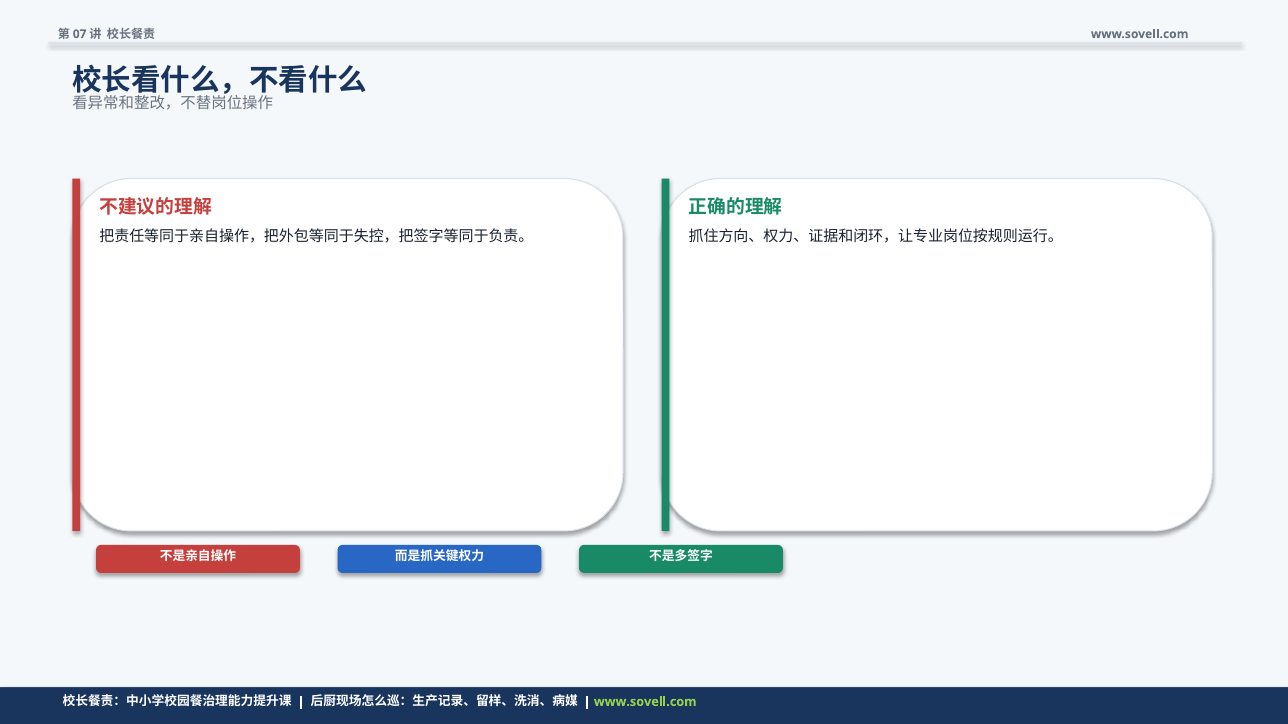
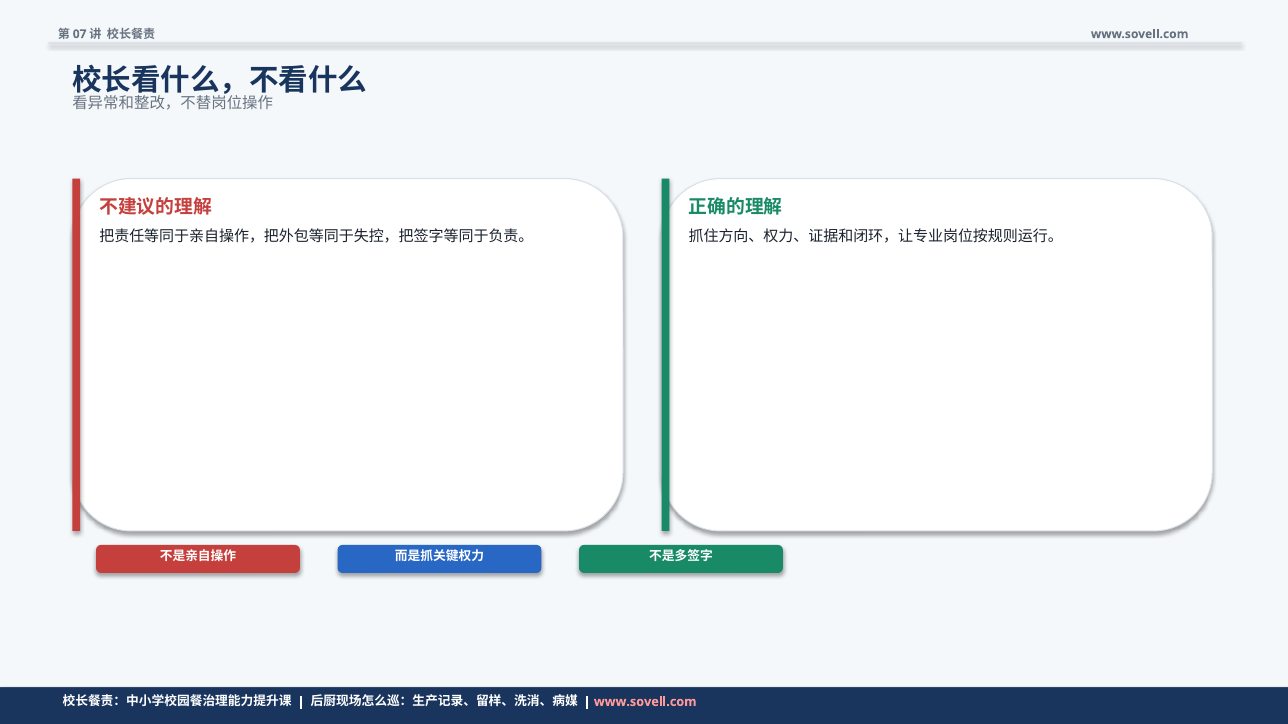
www.sovell.com colour: light green -> pink (645, 702)
